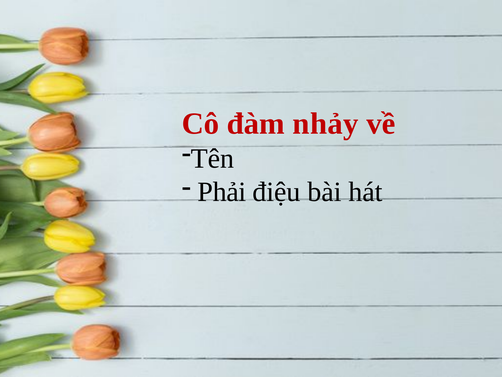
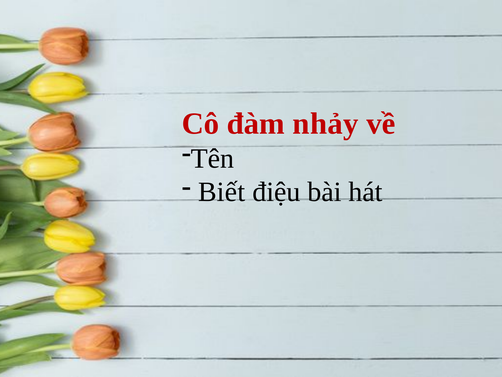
Phải: Phải -> Biết (222, 192)
